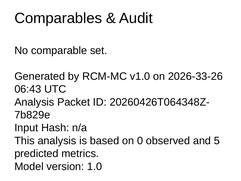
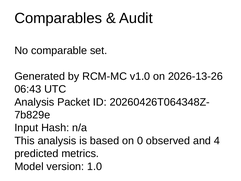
2026-33-26: 2026-33-26 -> 2026-13-26 (195, 76)
5: 5 -> 4 (217, 141)
